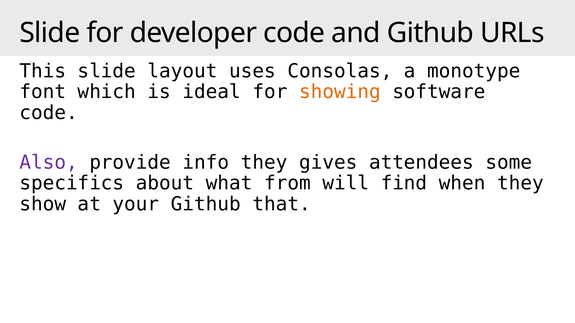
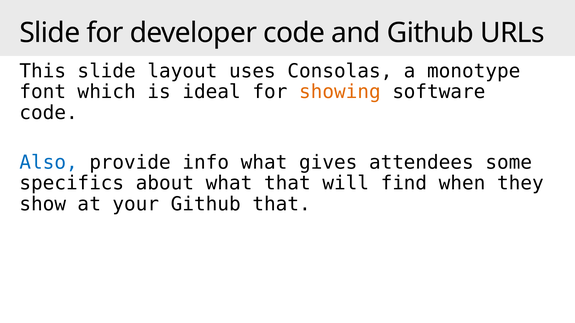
Also colour: purple -> blue (49, 162)
info they: they -> what (264, 162)
what from: from -> that (287, 183)
